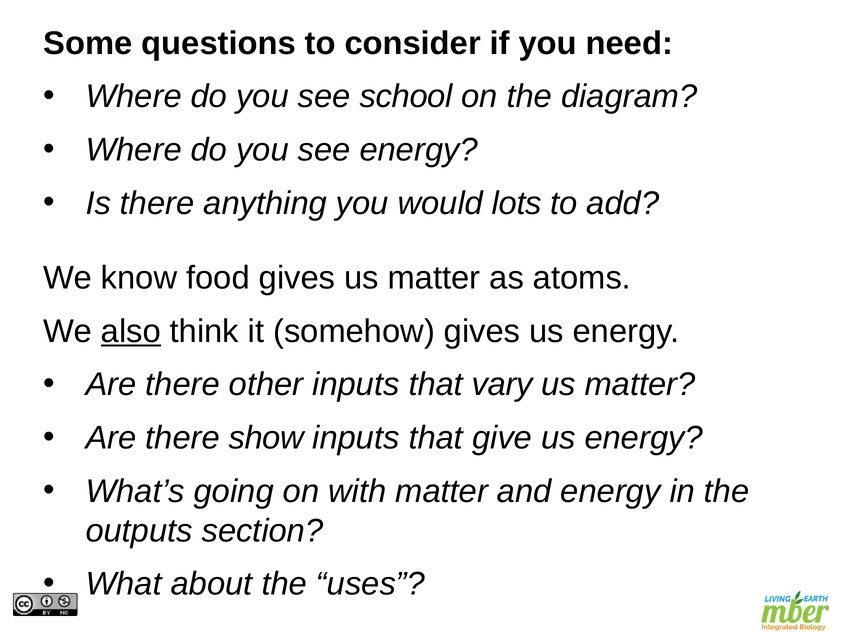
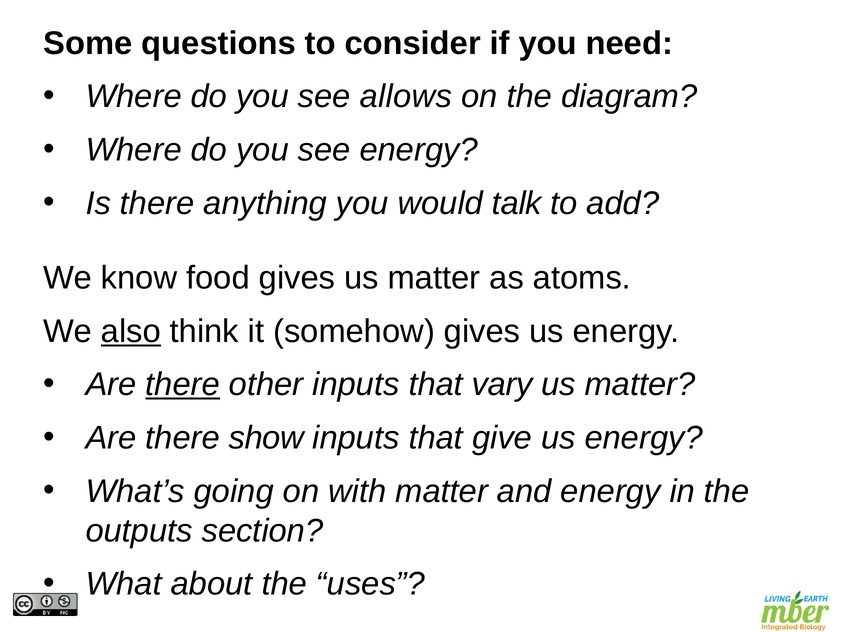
school: school -> allows (406, 97)
lots: lots -> talk (517, 203)
there underline: none -> present (183, 384)
